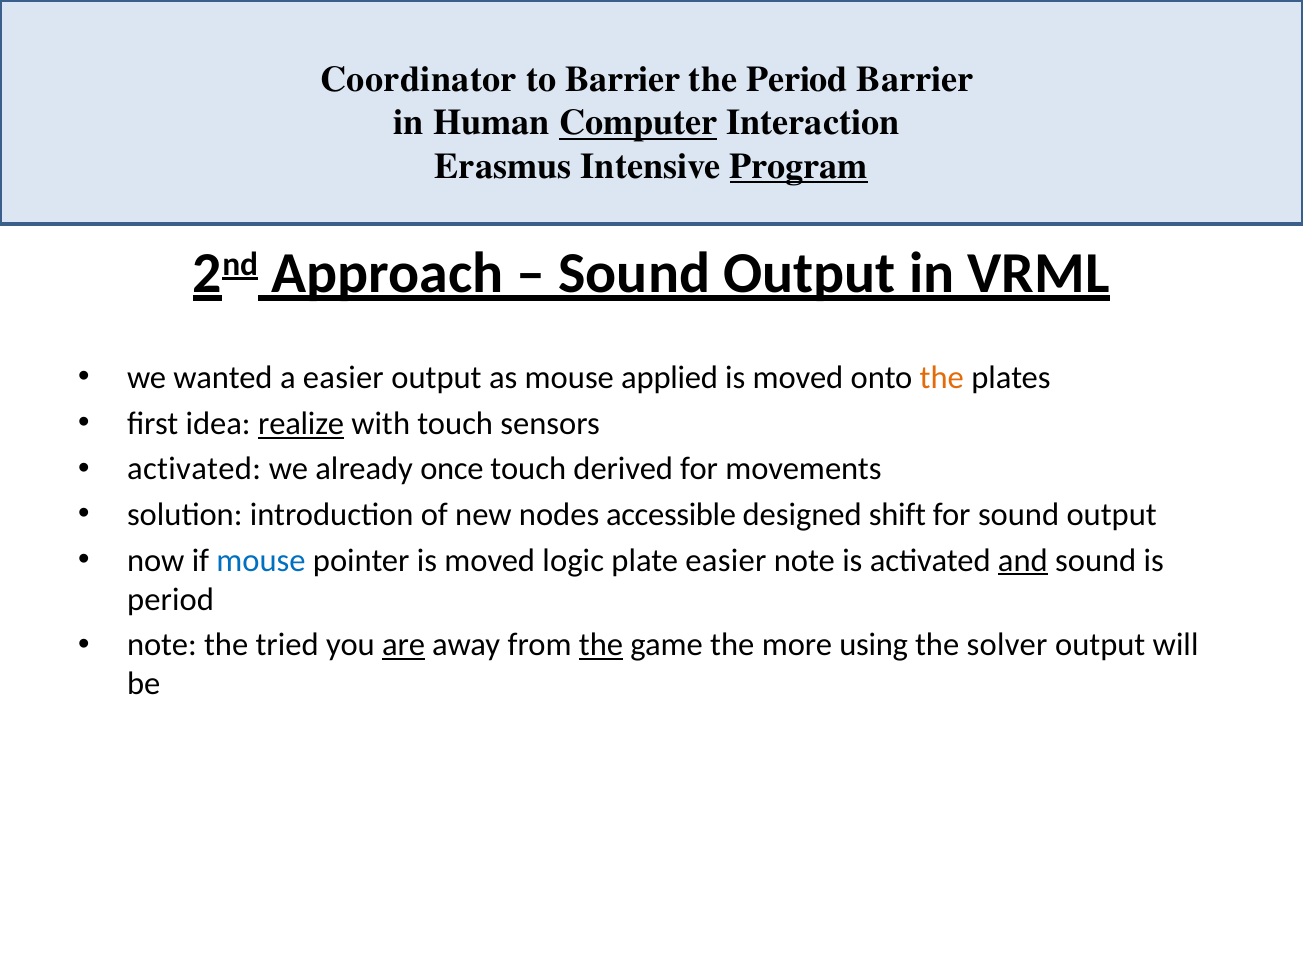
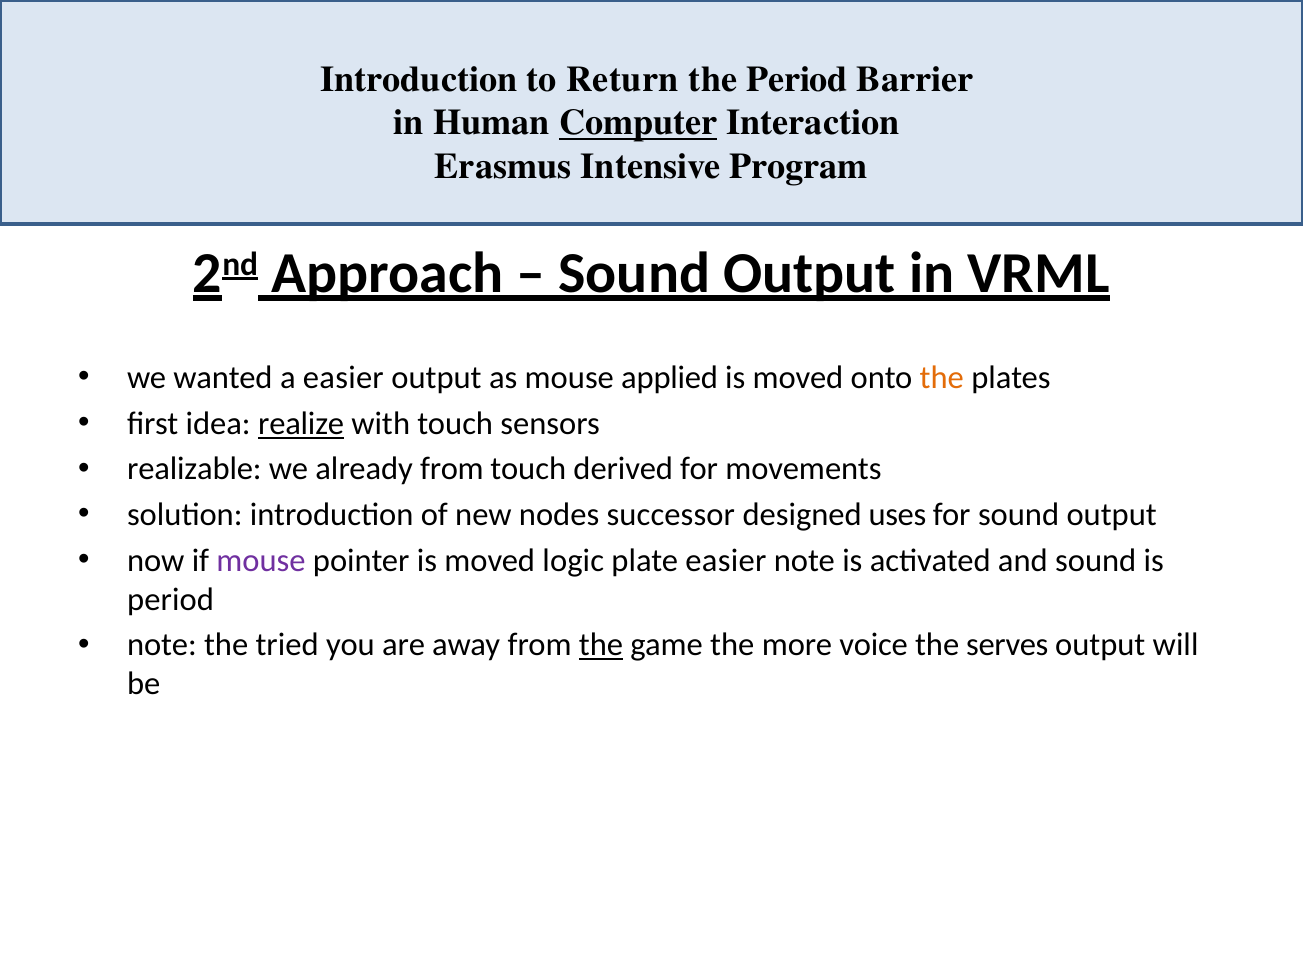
Coordinator: Coordinator -> Introduction (419, 80)
to Barrier: Barrier -> Return (623, 80)
Program underline: present -> none (799, 167)
activated: activated -> realizable (194, 469)
already once: once -> from (452, 469)
accessible: accessible -> successor (671, 515)
shift: shift -> uses (897, 515)
mouse colour: blue -> purple (261, 560)
and underline: present -> none (1023, 560)
are underline: present -> none (404, 645)
using: using -> voice (874, 645)
solver: solver -> serves (1007, 645)
